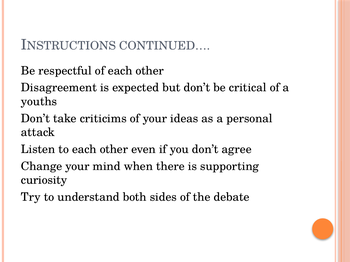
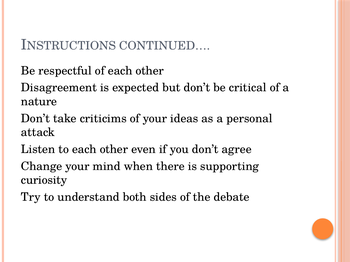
youths: youths -> nature (39, 102)
